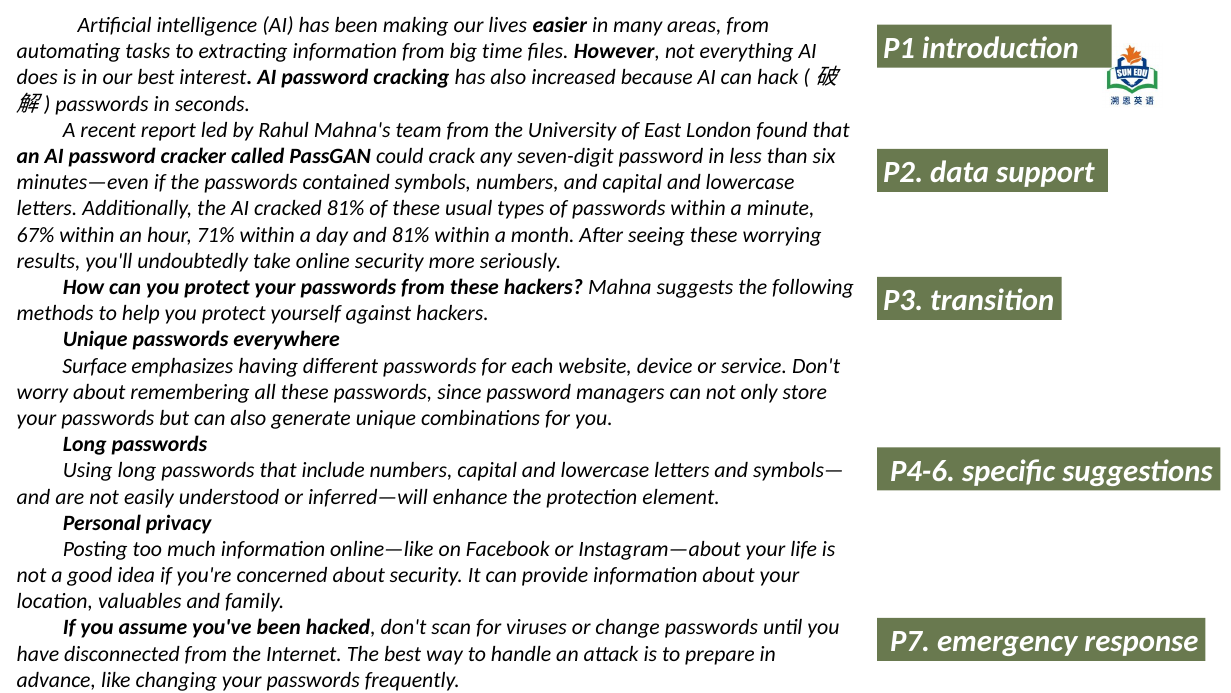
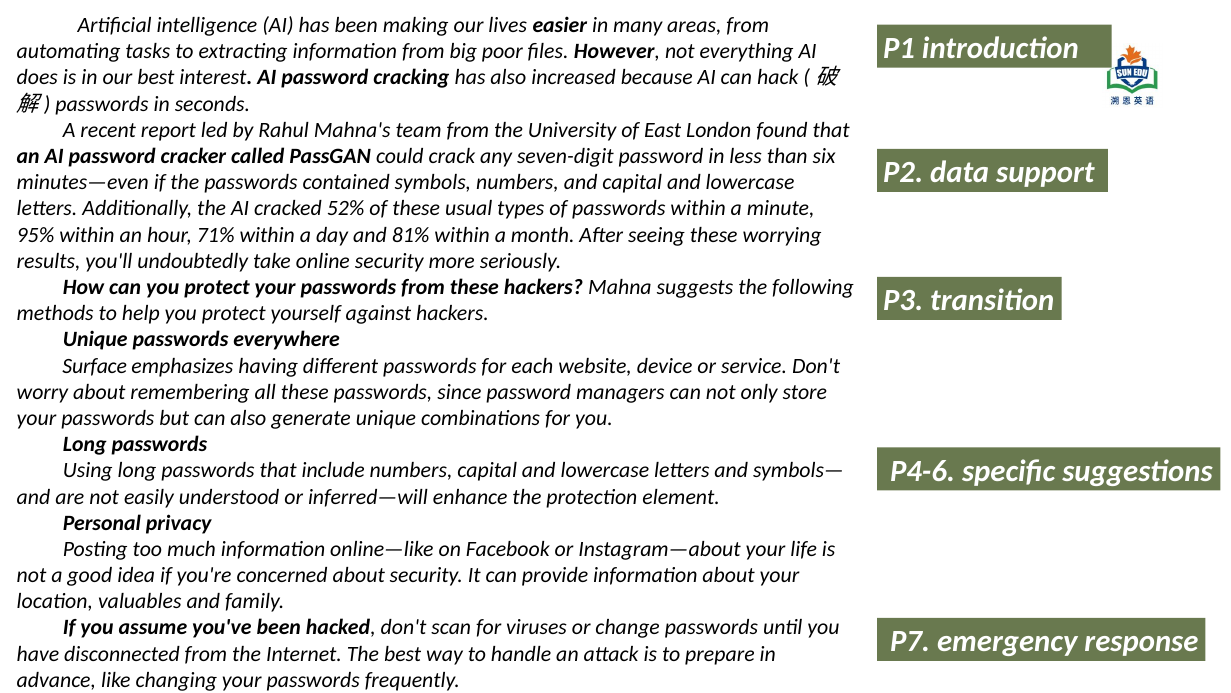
time: time -> poor (502, 51)
cracked 81%: 81% -> 52% (346, 209)
67%: 67% -> 95% (36, 235)
